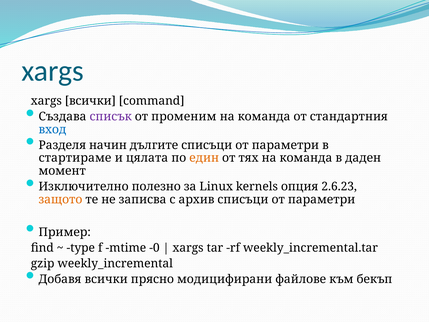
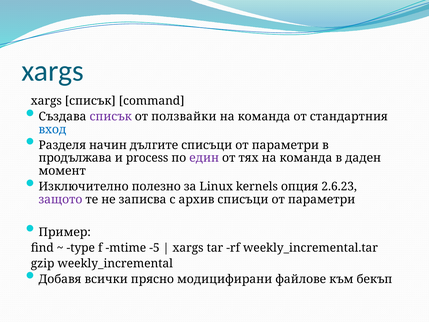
xargs всички: всички -> списък (90, 101)
променим: променим -> ползвайки (184, 117)
стартираме: стартираме -> продължава (75, 158)
цялата: цялата -> process (147, 158)
един colour: orange -> purple (204, 158)
защото colour: orange -> purple (60, 199)
-0: -0 -> -5 (154, 248)
